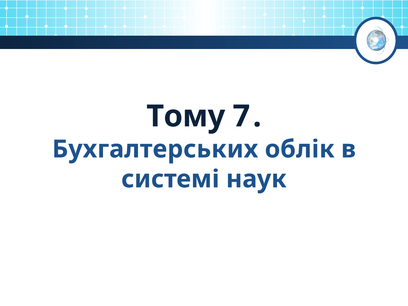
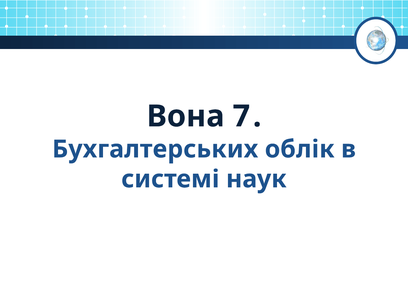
Тому: Тому -> Вона (186, 116)
